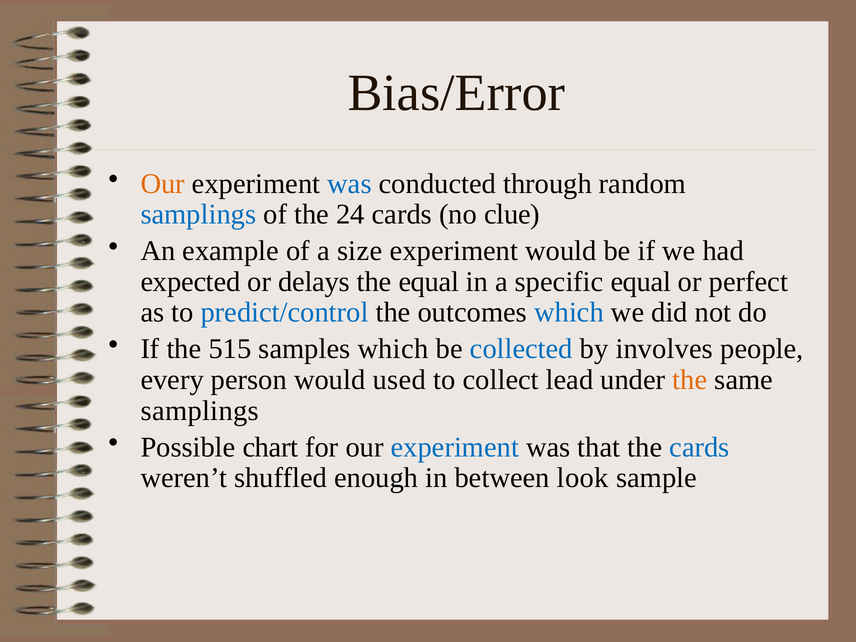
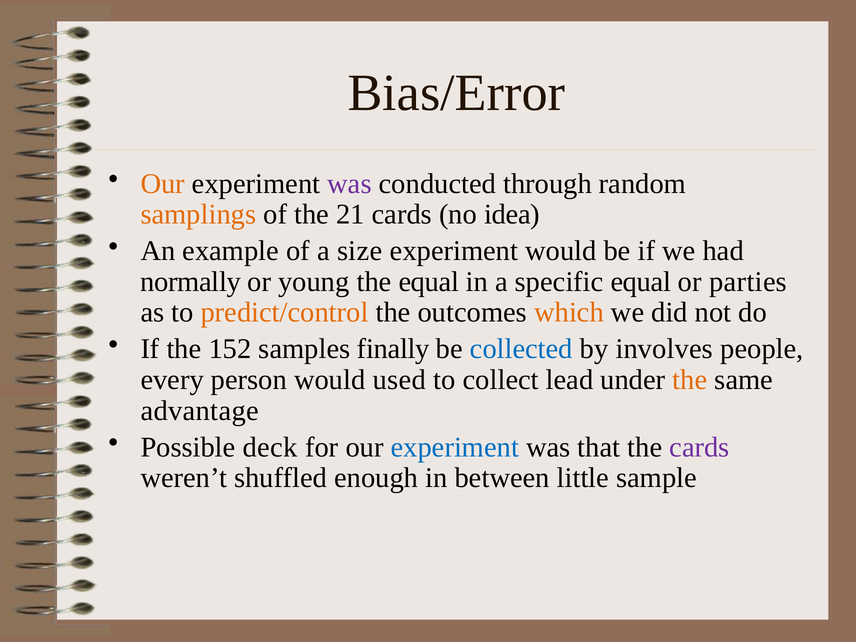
was colour: blue -> purple (350, 184)
samplings colour: blue -> orange (198, 214)
24: 24 -> 21 (350, 214)
clue: clue -> idea (512, 214)
expected: expected -> normally (191, 282)
delays: delays -> young (314, 282)
perfect: perfect -> parties (748, 282)
predict/control colour: blue -> orange (285, 312)
which colour: blue -> orange (569, 312)
515: 515 -> 152 (230, 349)
samples which: which -> finally (393, 349)
samplings: samplings -> advantage (200, 411)
chart: chart -> deck (270, 447)
cards colour: blue -> purple (699, 447)
look: look -> little (583, 478)
